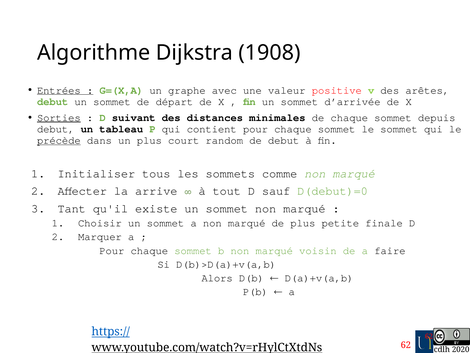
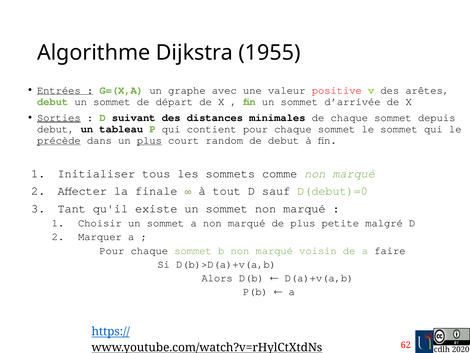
1908: 1908 -> 1955 (270, 53)
plus underline: none -> present (149, 140)
arrive: arrive -> finale (156, 191)
finale: finale -> malgré (384, 223)
